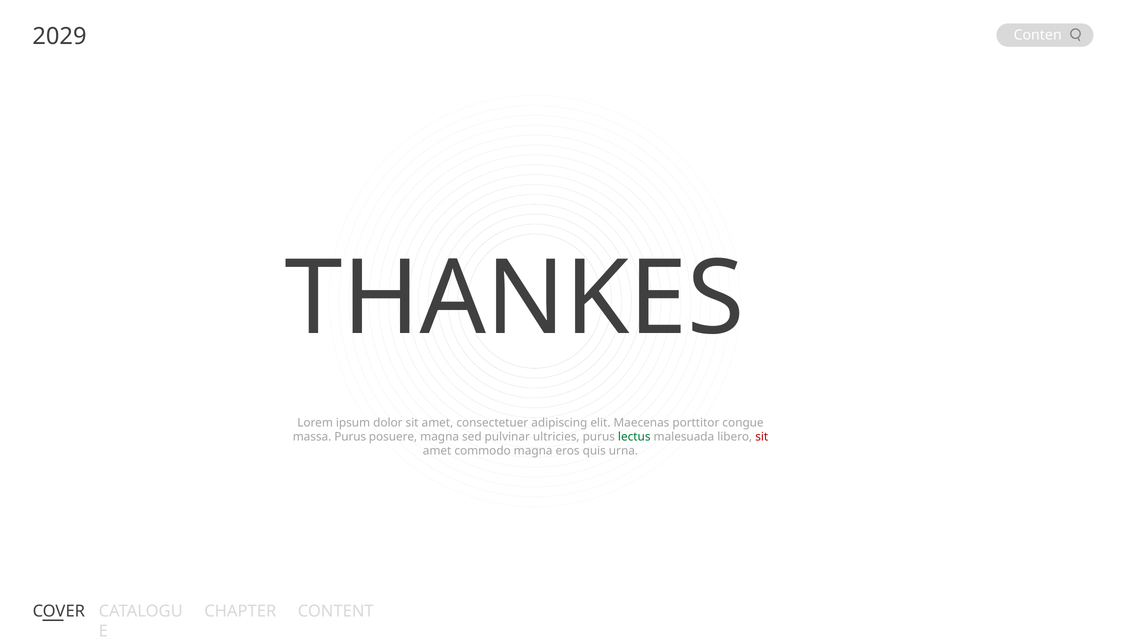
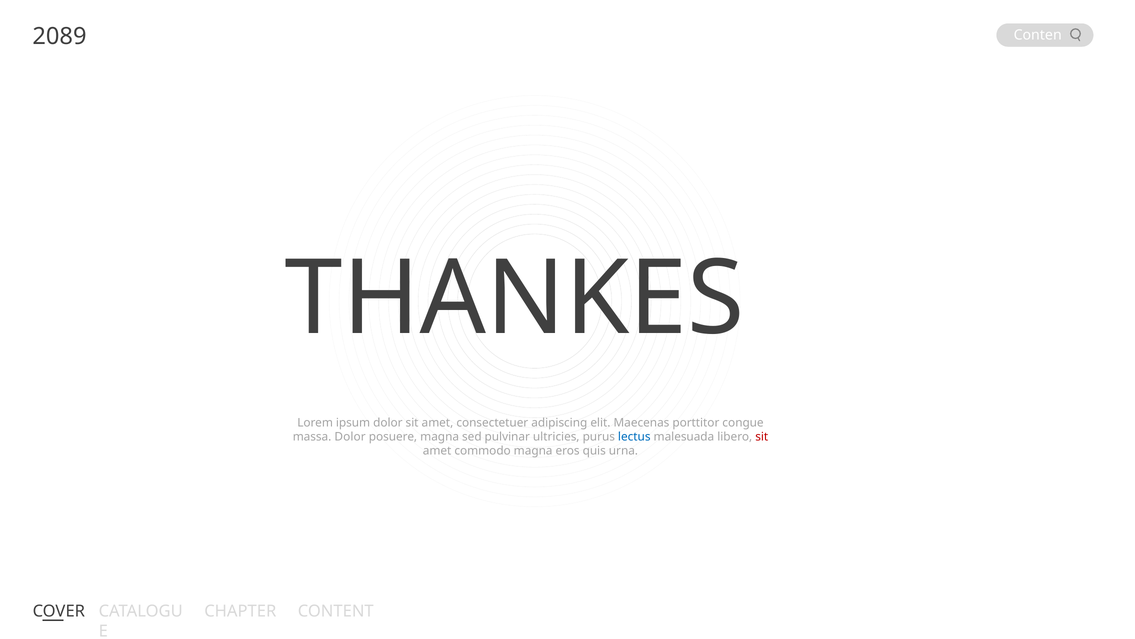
2029: 2029 -> 2089 (59, 36)
massa Purus: Purus -> Dolor (350, 436)
lectus colour: green -> blue (634, 436)
